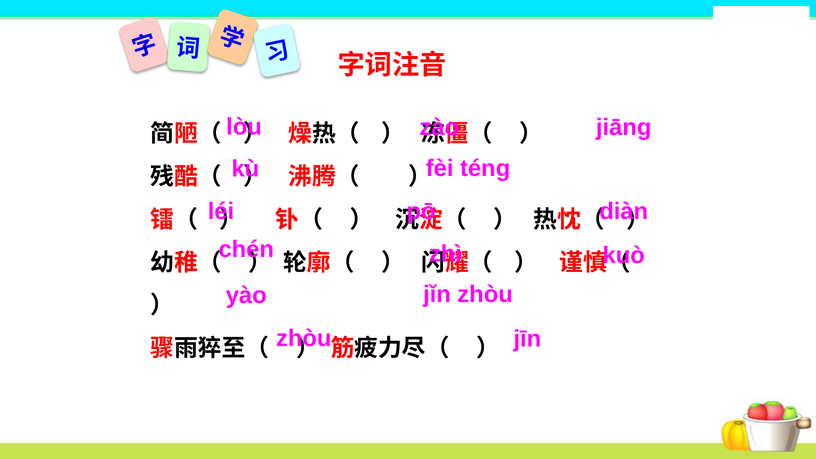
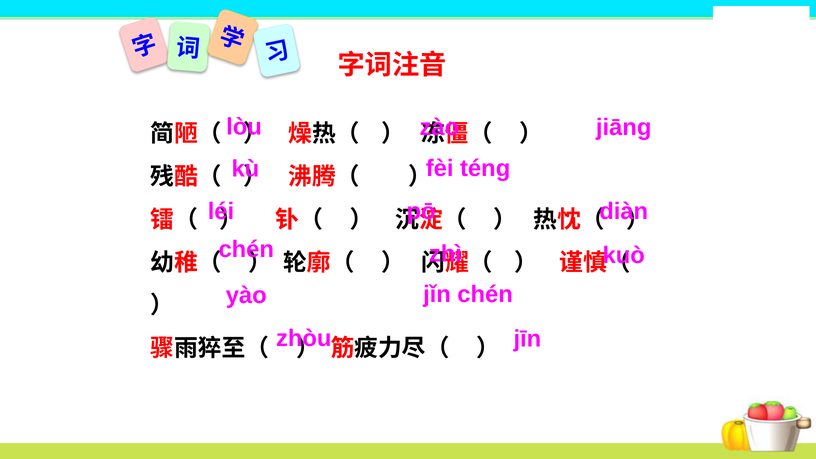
jǐn zhòu: zhòu -> chén (485, 295)
